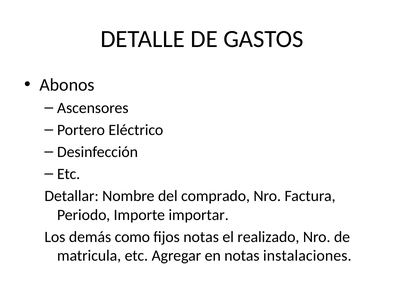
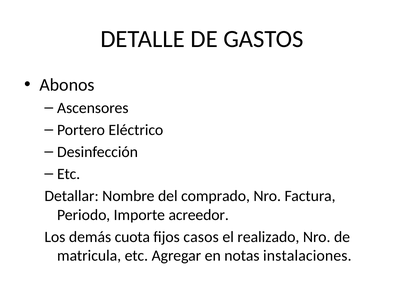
importar: importar -> acreedor (199, 215)
como: como -> cuota (132, 237)
fijos notas: notas -> casos (201, 237)
